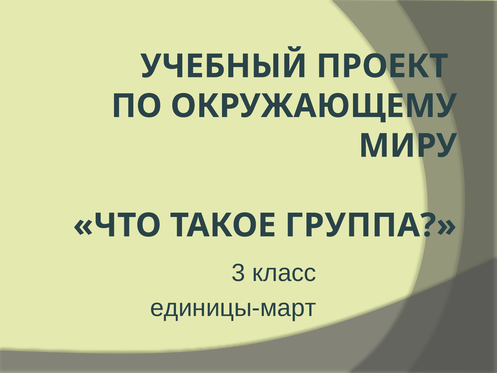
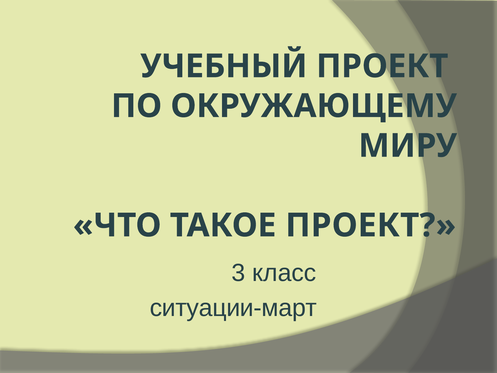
ТАКОЕ ГРУППА: ГРУППА -> ПРОЕКТ (371, 225)
единицы-март: единицы-март -> ситуации-март (233, 308)
